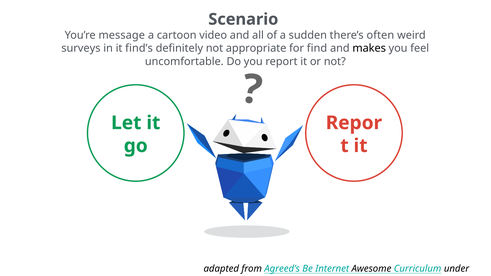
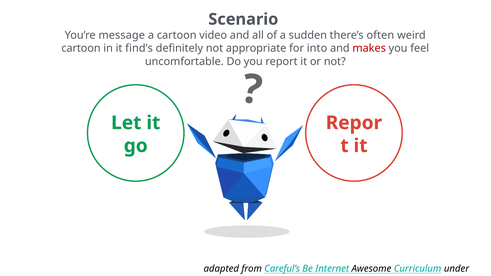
surveys: surveys -> cartoon (81, 48)
find: find -> into (317, 48)
makes colour: black -> red (369, 48)
Agreed’s: Agreed’s -> Careful’s (282, 269)
